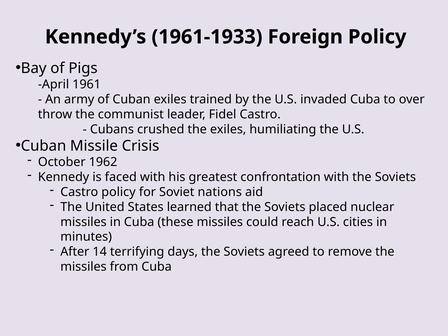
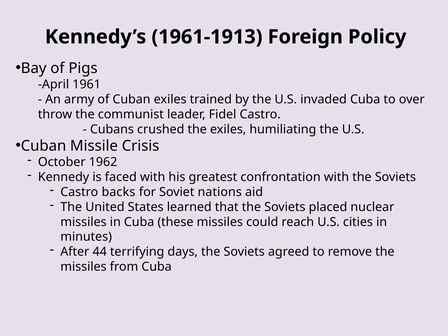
1961-1933: 1961-1933 -> 1961-1913 (207, 37)
Castro policy: policy -> backs (118, 192)
14: 14 -> 44 (100, 252)
